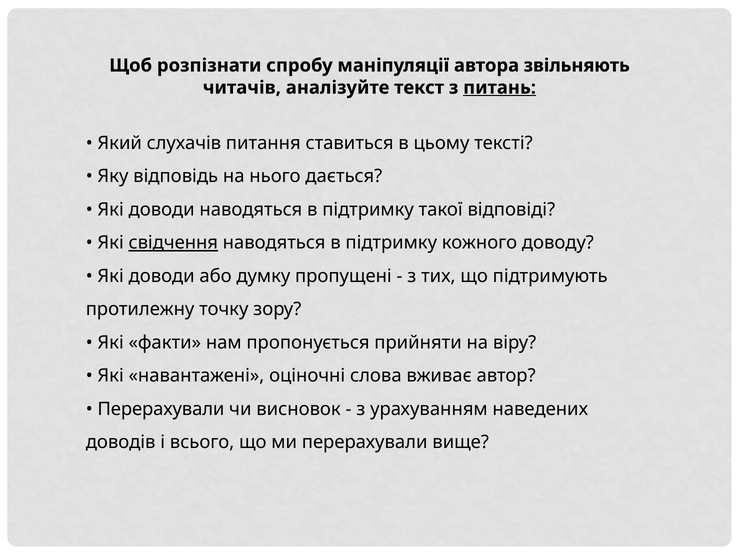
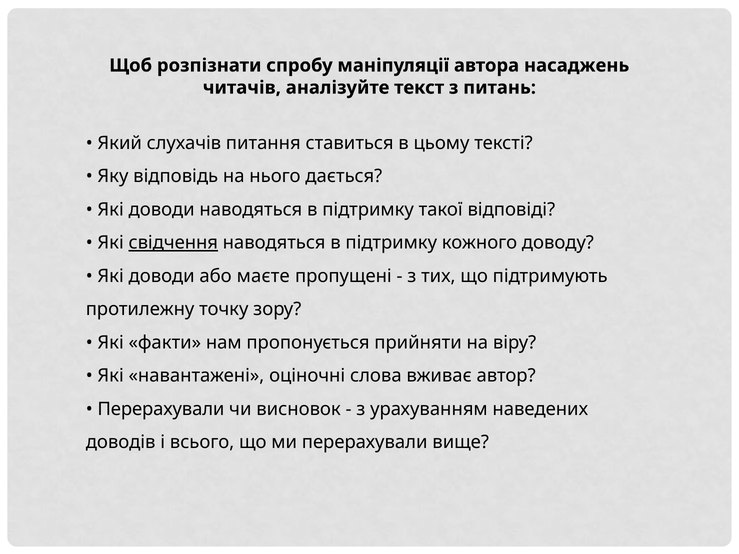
звільняють: звільняють -> насаджень (577, 66)
питань underline: present -> none (500, 88)
думку: думку -> маєте (263, 276)
